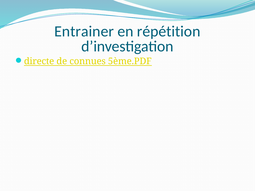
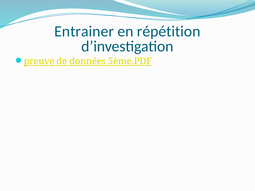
directe: directe -> preuve (39, 61)
connues: connues -> données (88, 61)
